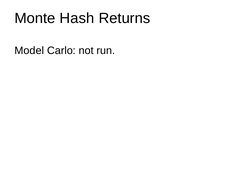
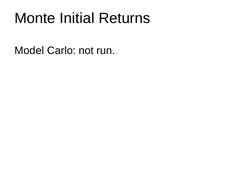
Hash: Hash -> Initial (77, 18)
